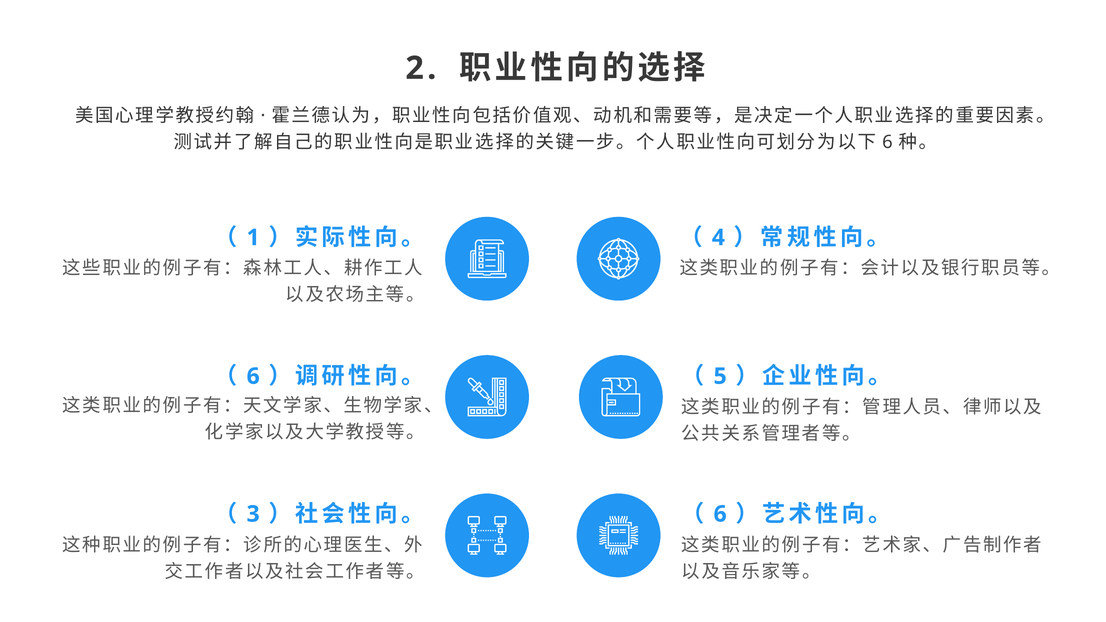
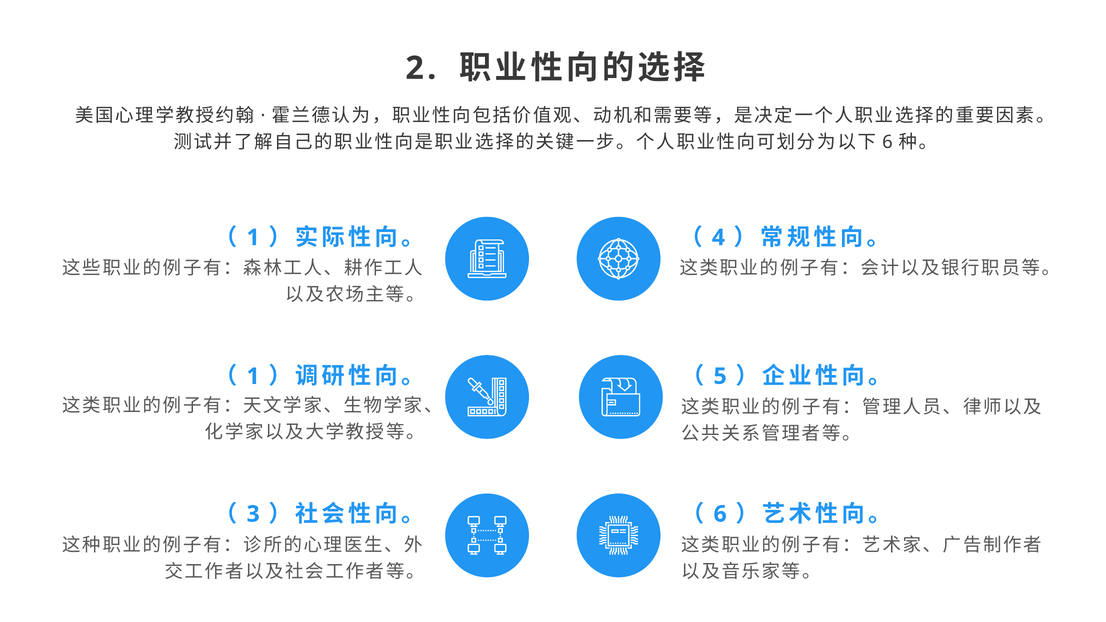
6: 6 -> 1 (253, 376)
